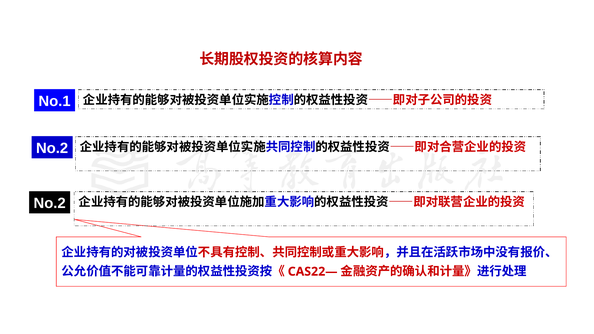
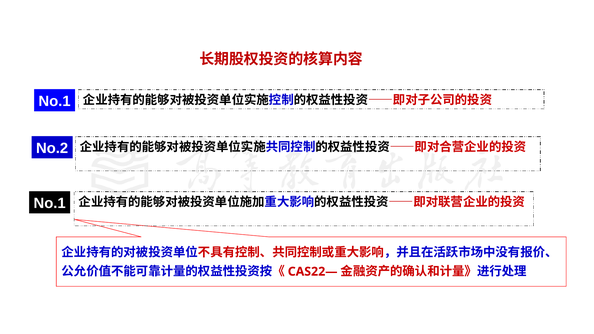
No.2: No.2 -> No.1 (50, 203)
